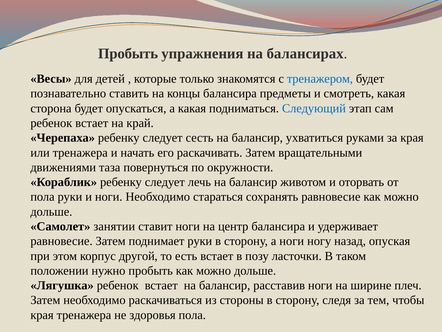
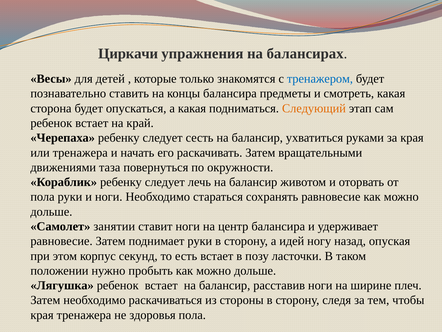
Пробыть: Пробыть -> Циркачи (128, 54)
Следующий colour: blue -> orange (314, 108)
а ноги: ноги -> идей (292, 241)
другой: другой -> секунд (138, 256)
